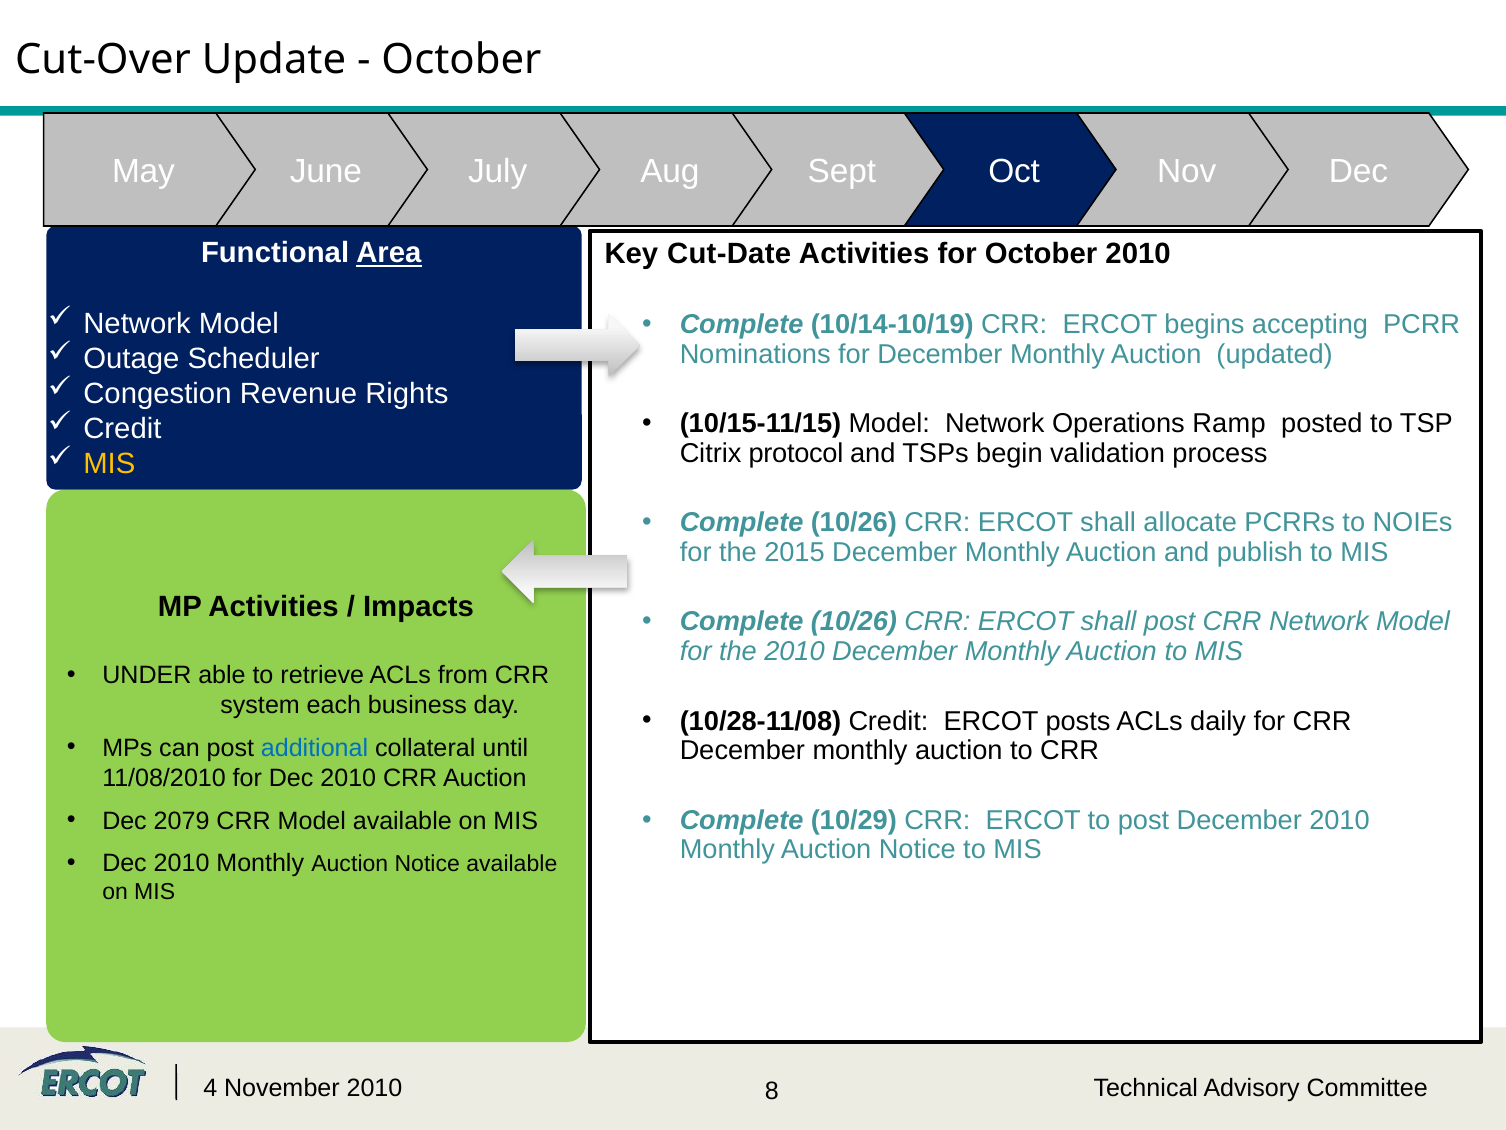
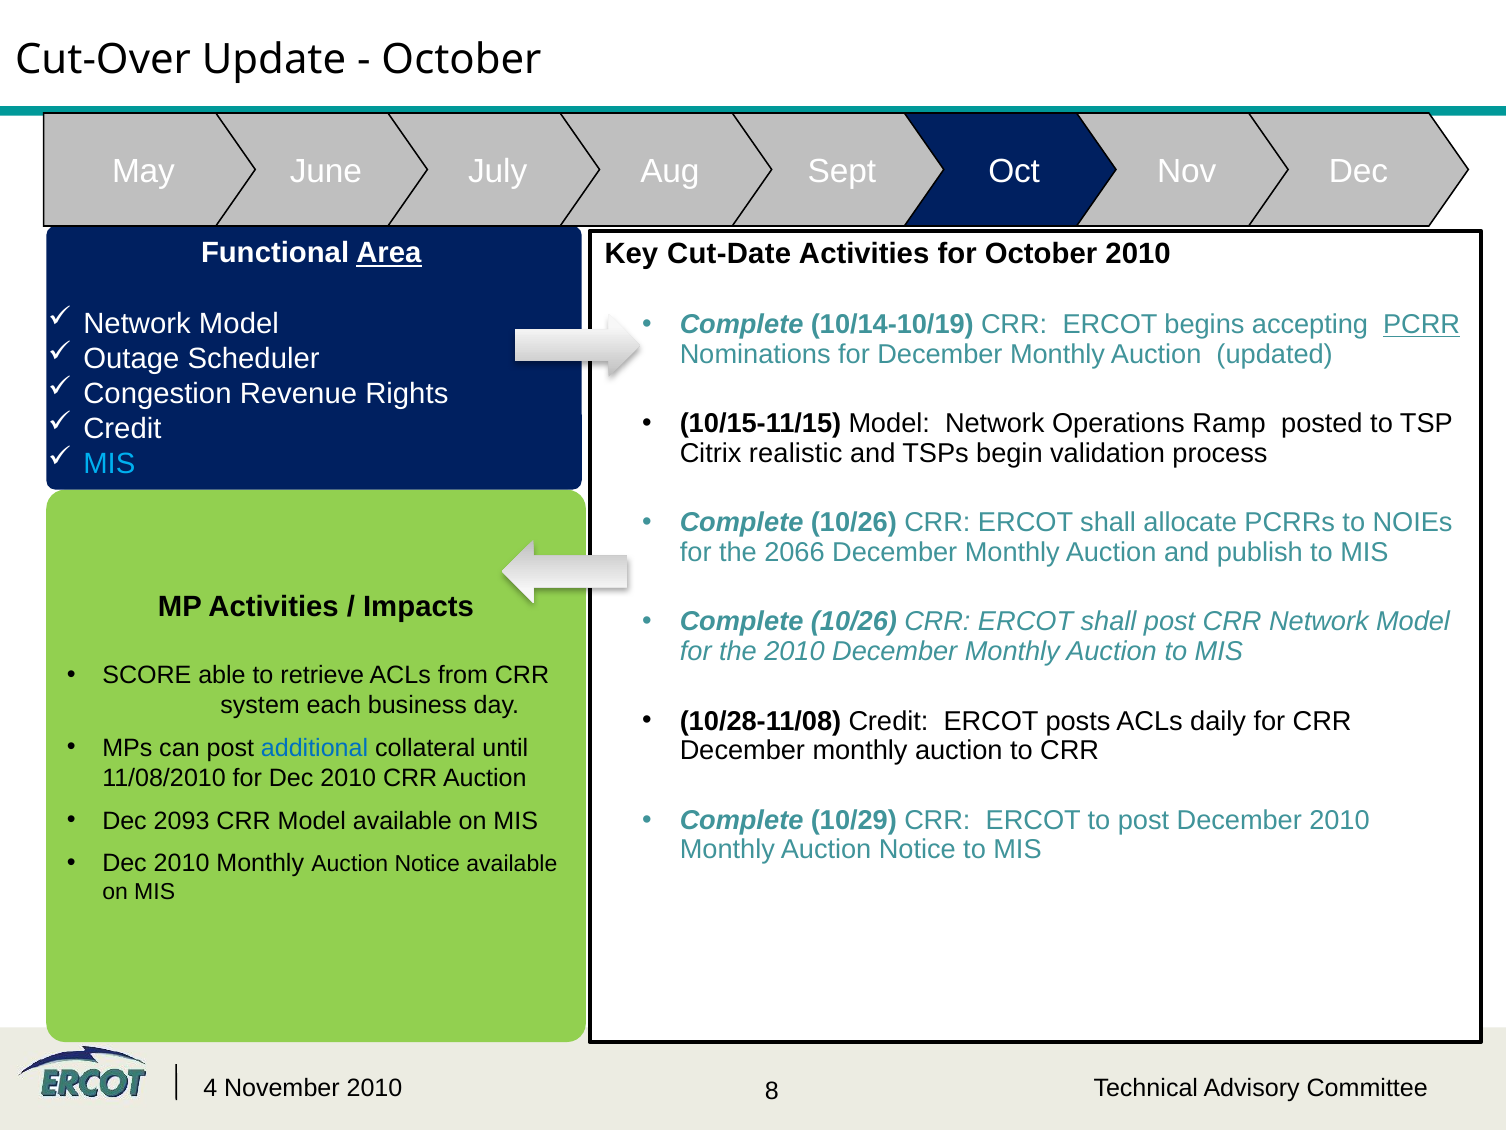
PCRR underline: none -> present (1422, 324)
protocol: protocol -> realistic (796, 453)
MIS colour: yellow -> light blue (109, 464)
2015: 2015 -> 2066 (794, 552)
UNDER: UNDER -> SCORE (147, 675)
2079: 2079 -> 2093 (182, 821)
